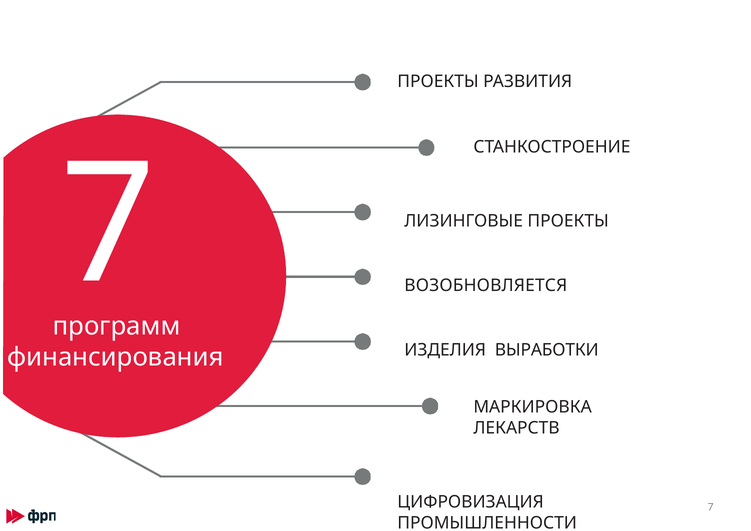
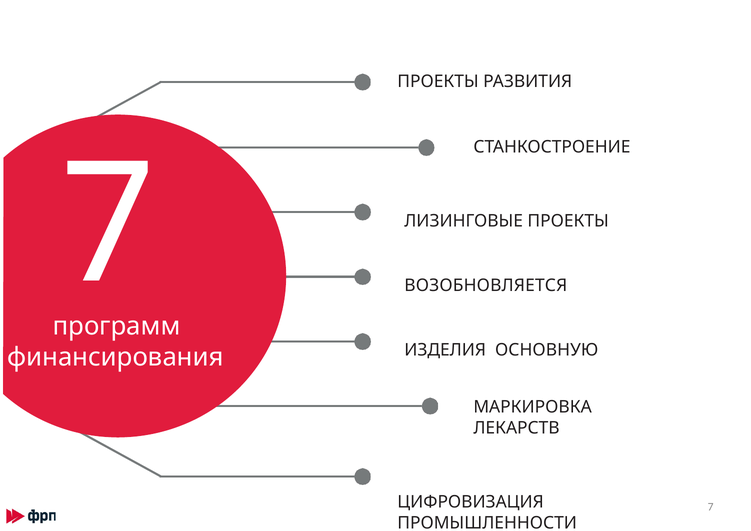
ВЫРАБОТКИ: ВЫРАБОТКИ -> ОСНОВНУЮ (547, 350)
